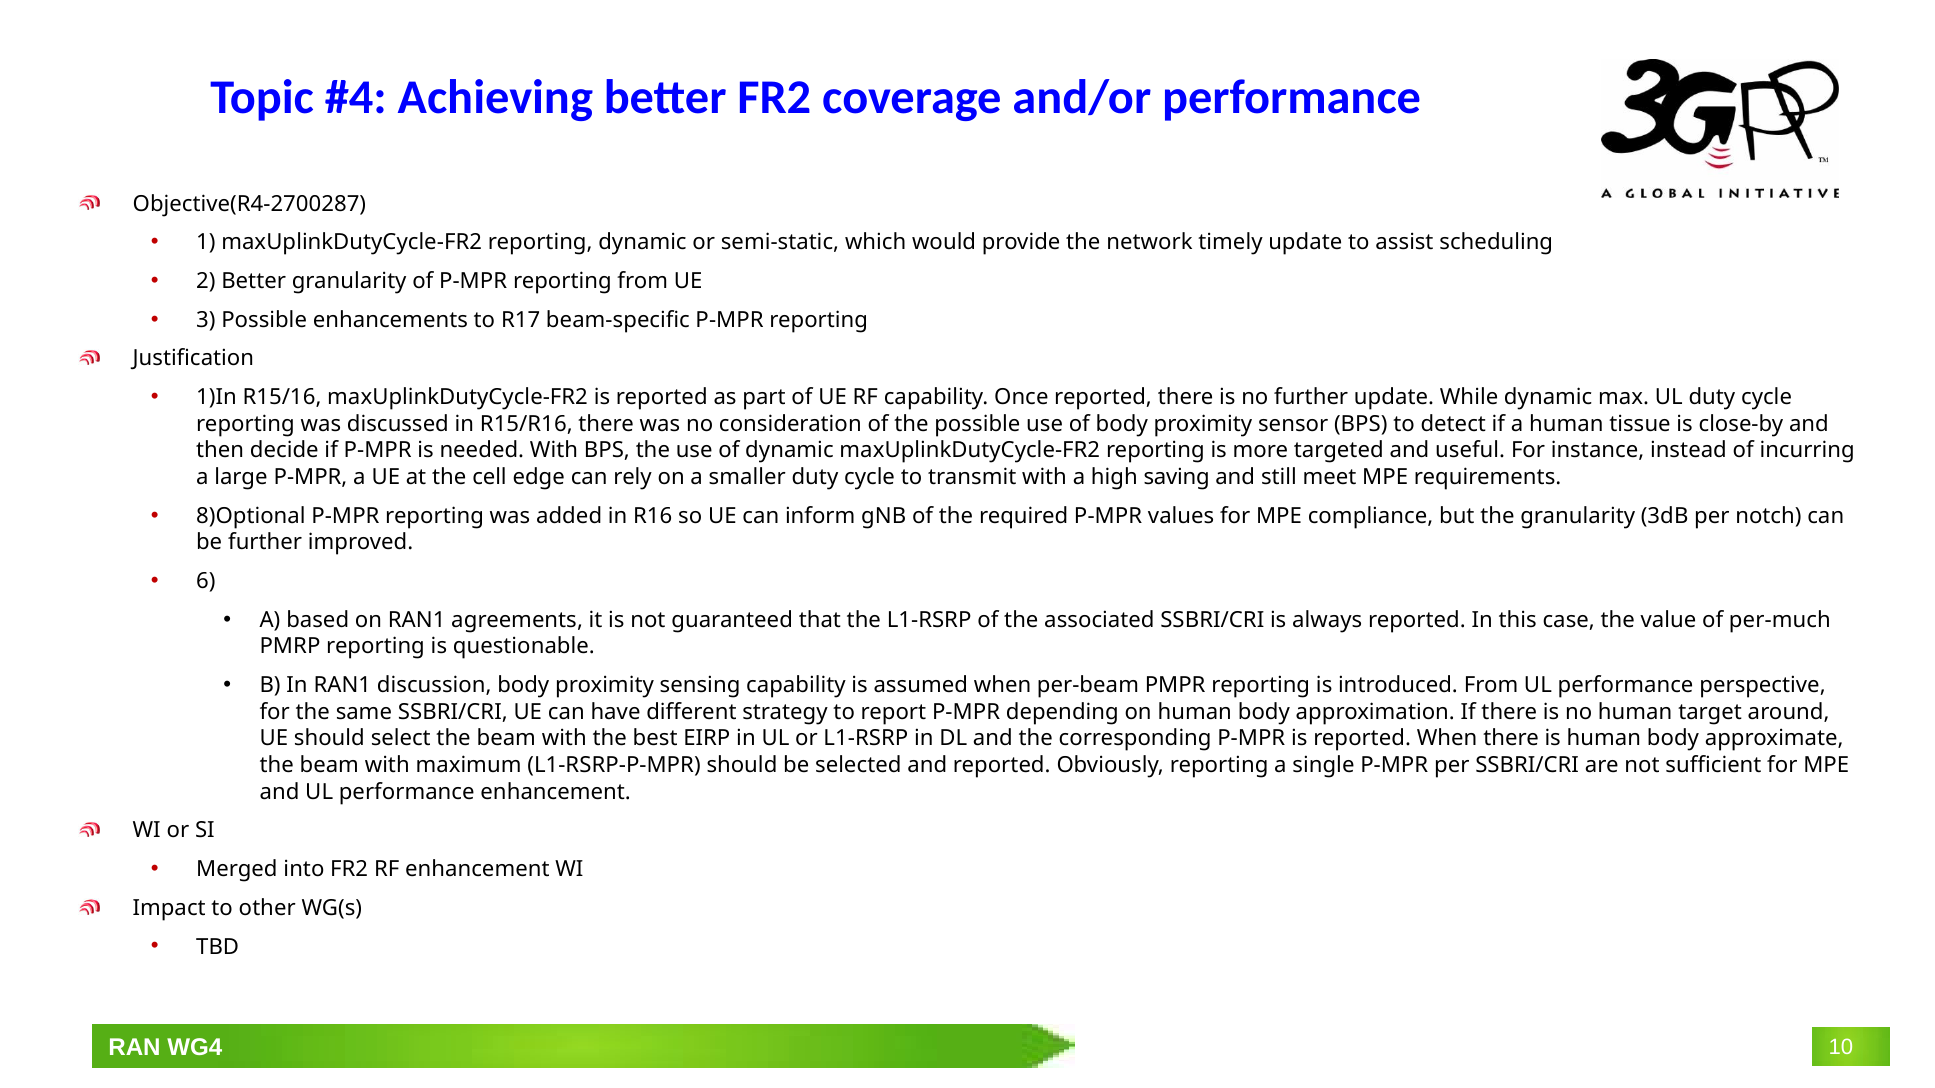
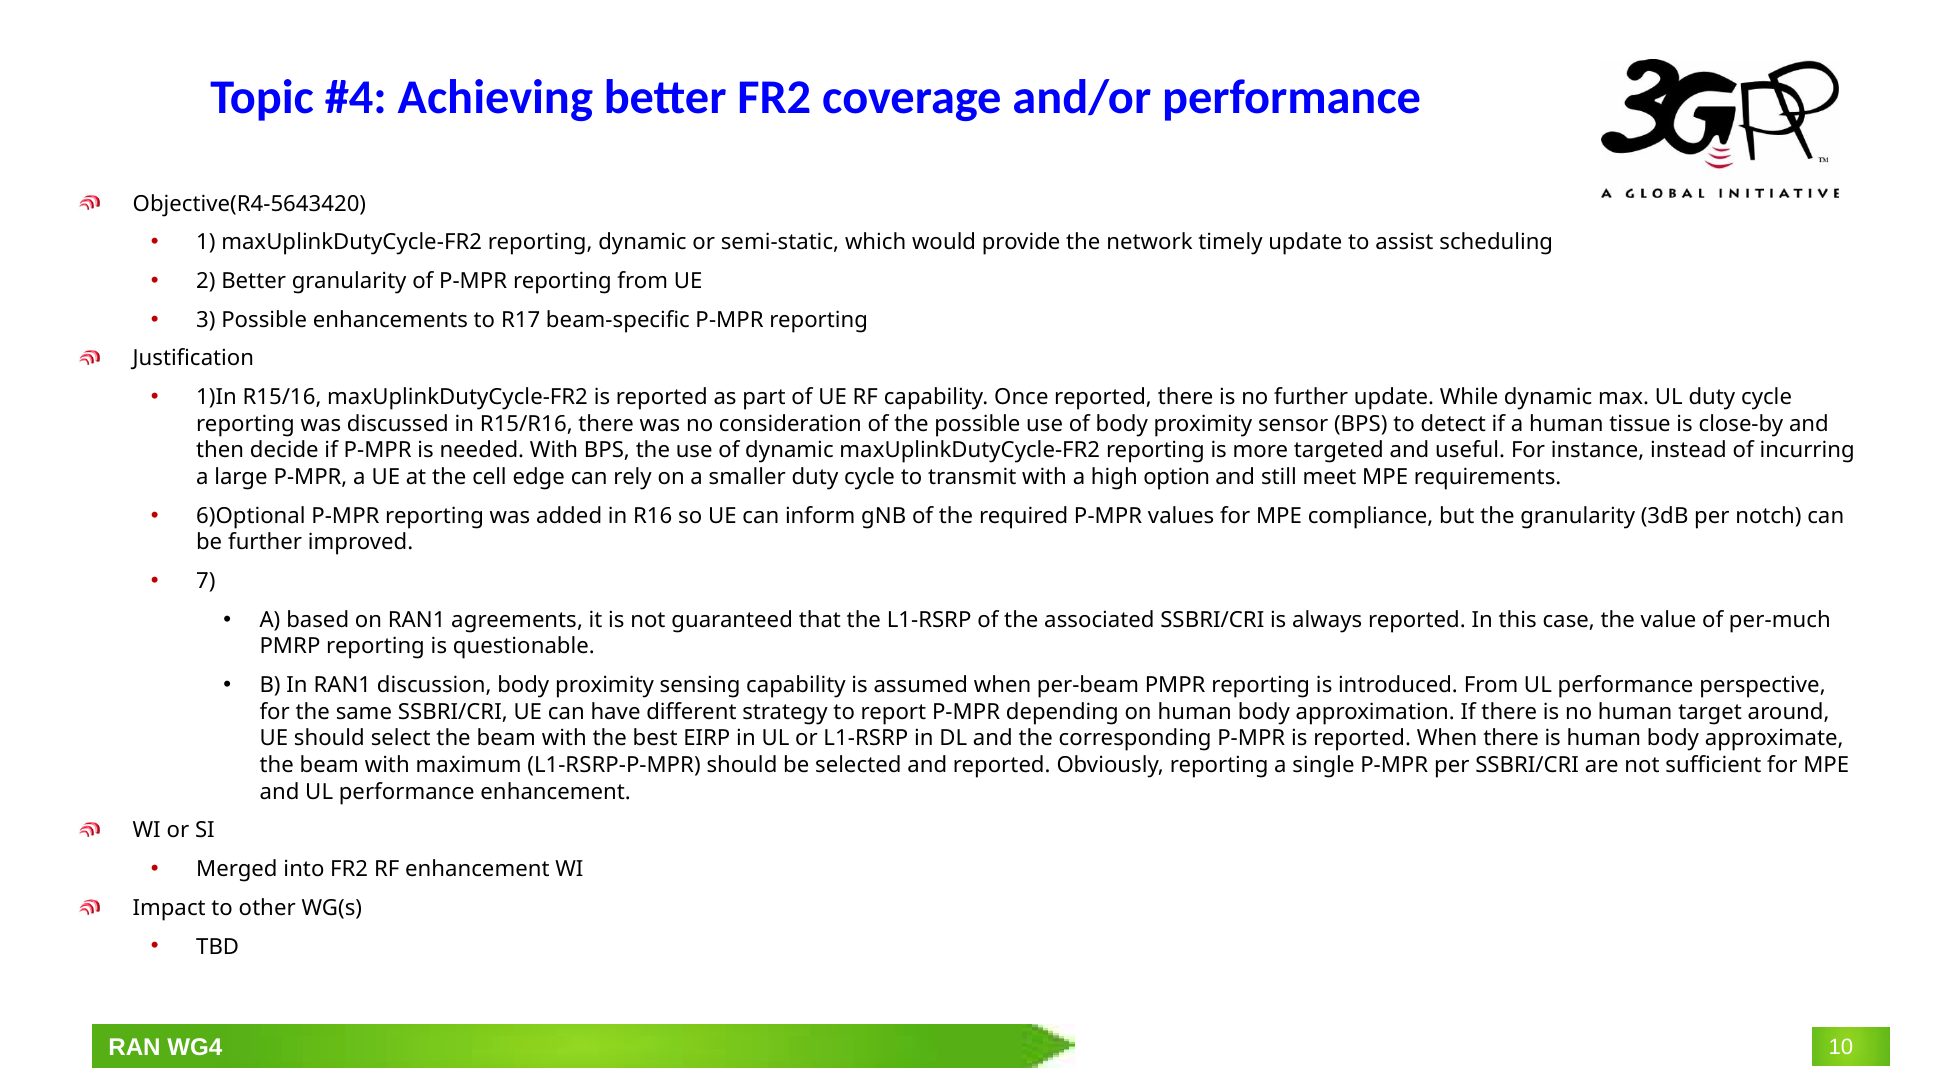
Objective(R4-2700287: Objective(R4-2700287 -> Objective(R4-5643420 (249, 204)
saving: saving -> option (1177, 477)
8)Optional: 8)Optional -> 6)Optional (251, 516)
6: 6 -> 7 (206, 582)
